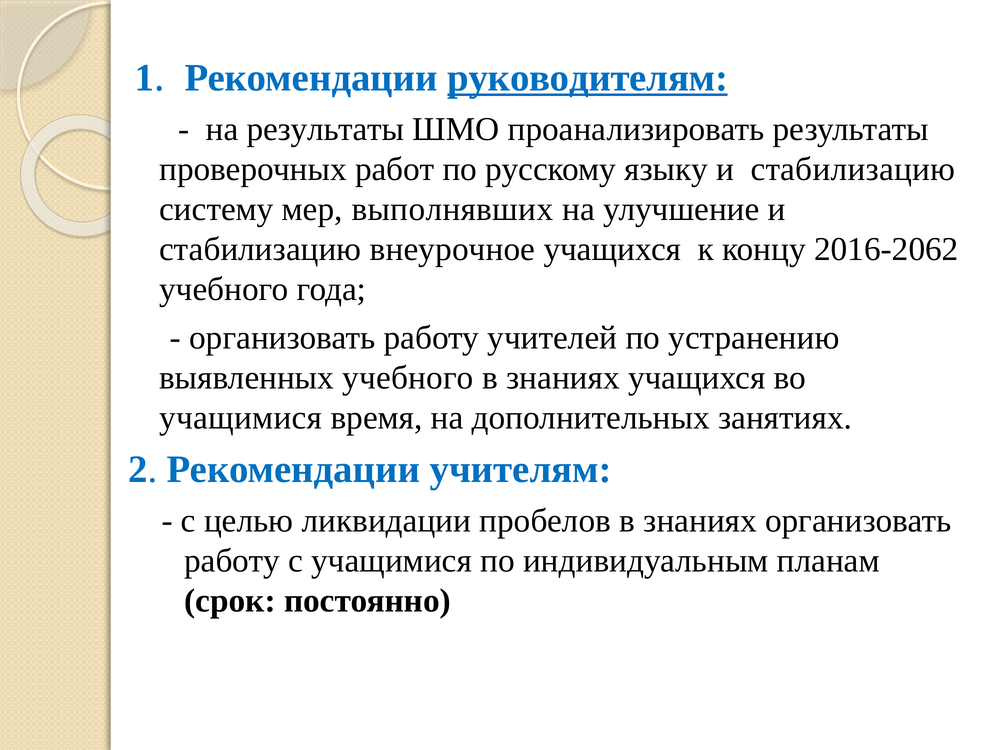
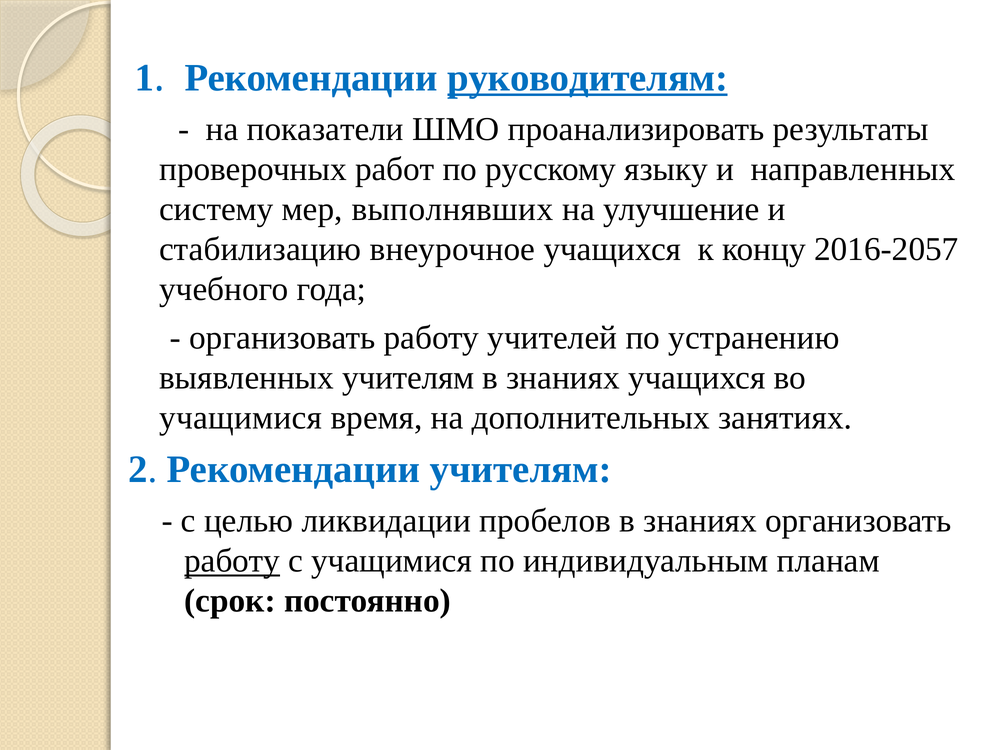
на результаты: результаты -> показатели (325, 129)
языку и стабилизацию: стабилизацию -> направленных (853, 169)
2016-2062: 2016-2062 -> 2016-2057 (886, 249)
выявленных учебного: учебного -> учителям (408, 378)
работу underline: none -> present (232, 561)
